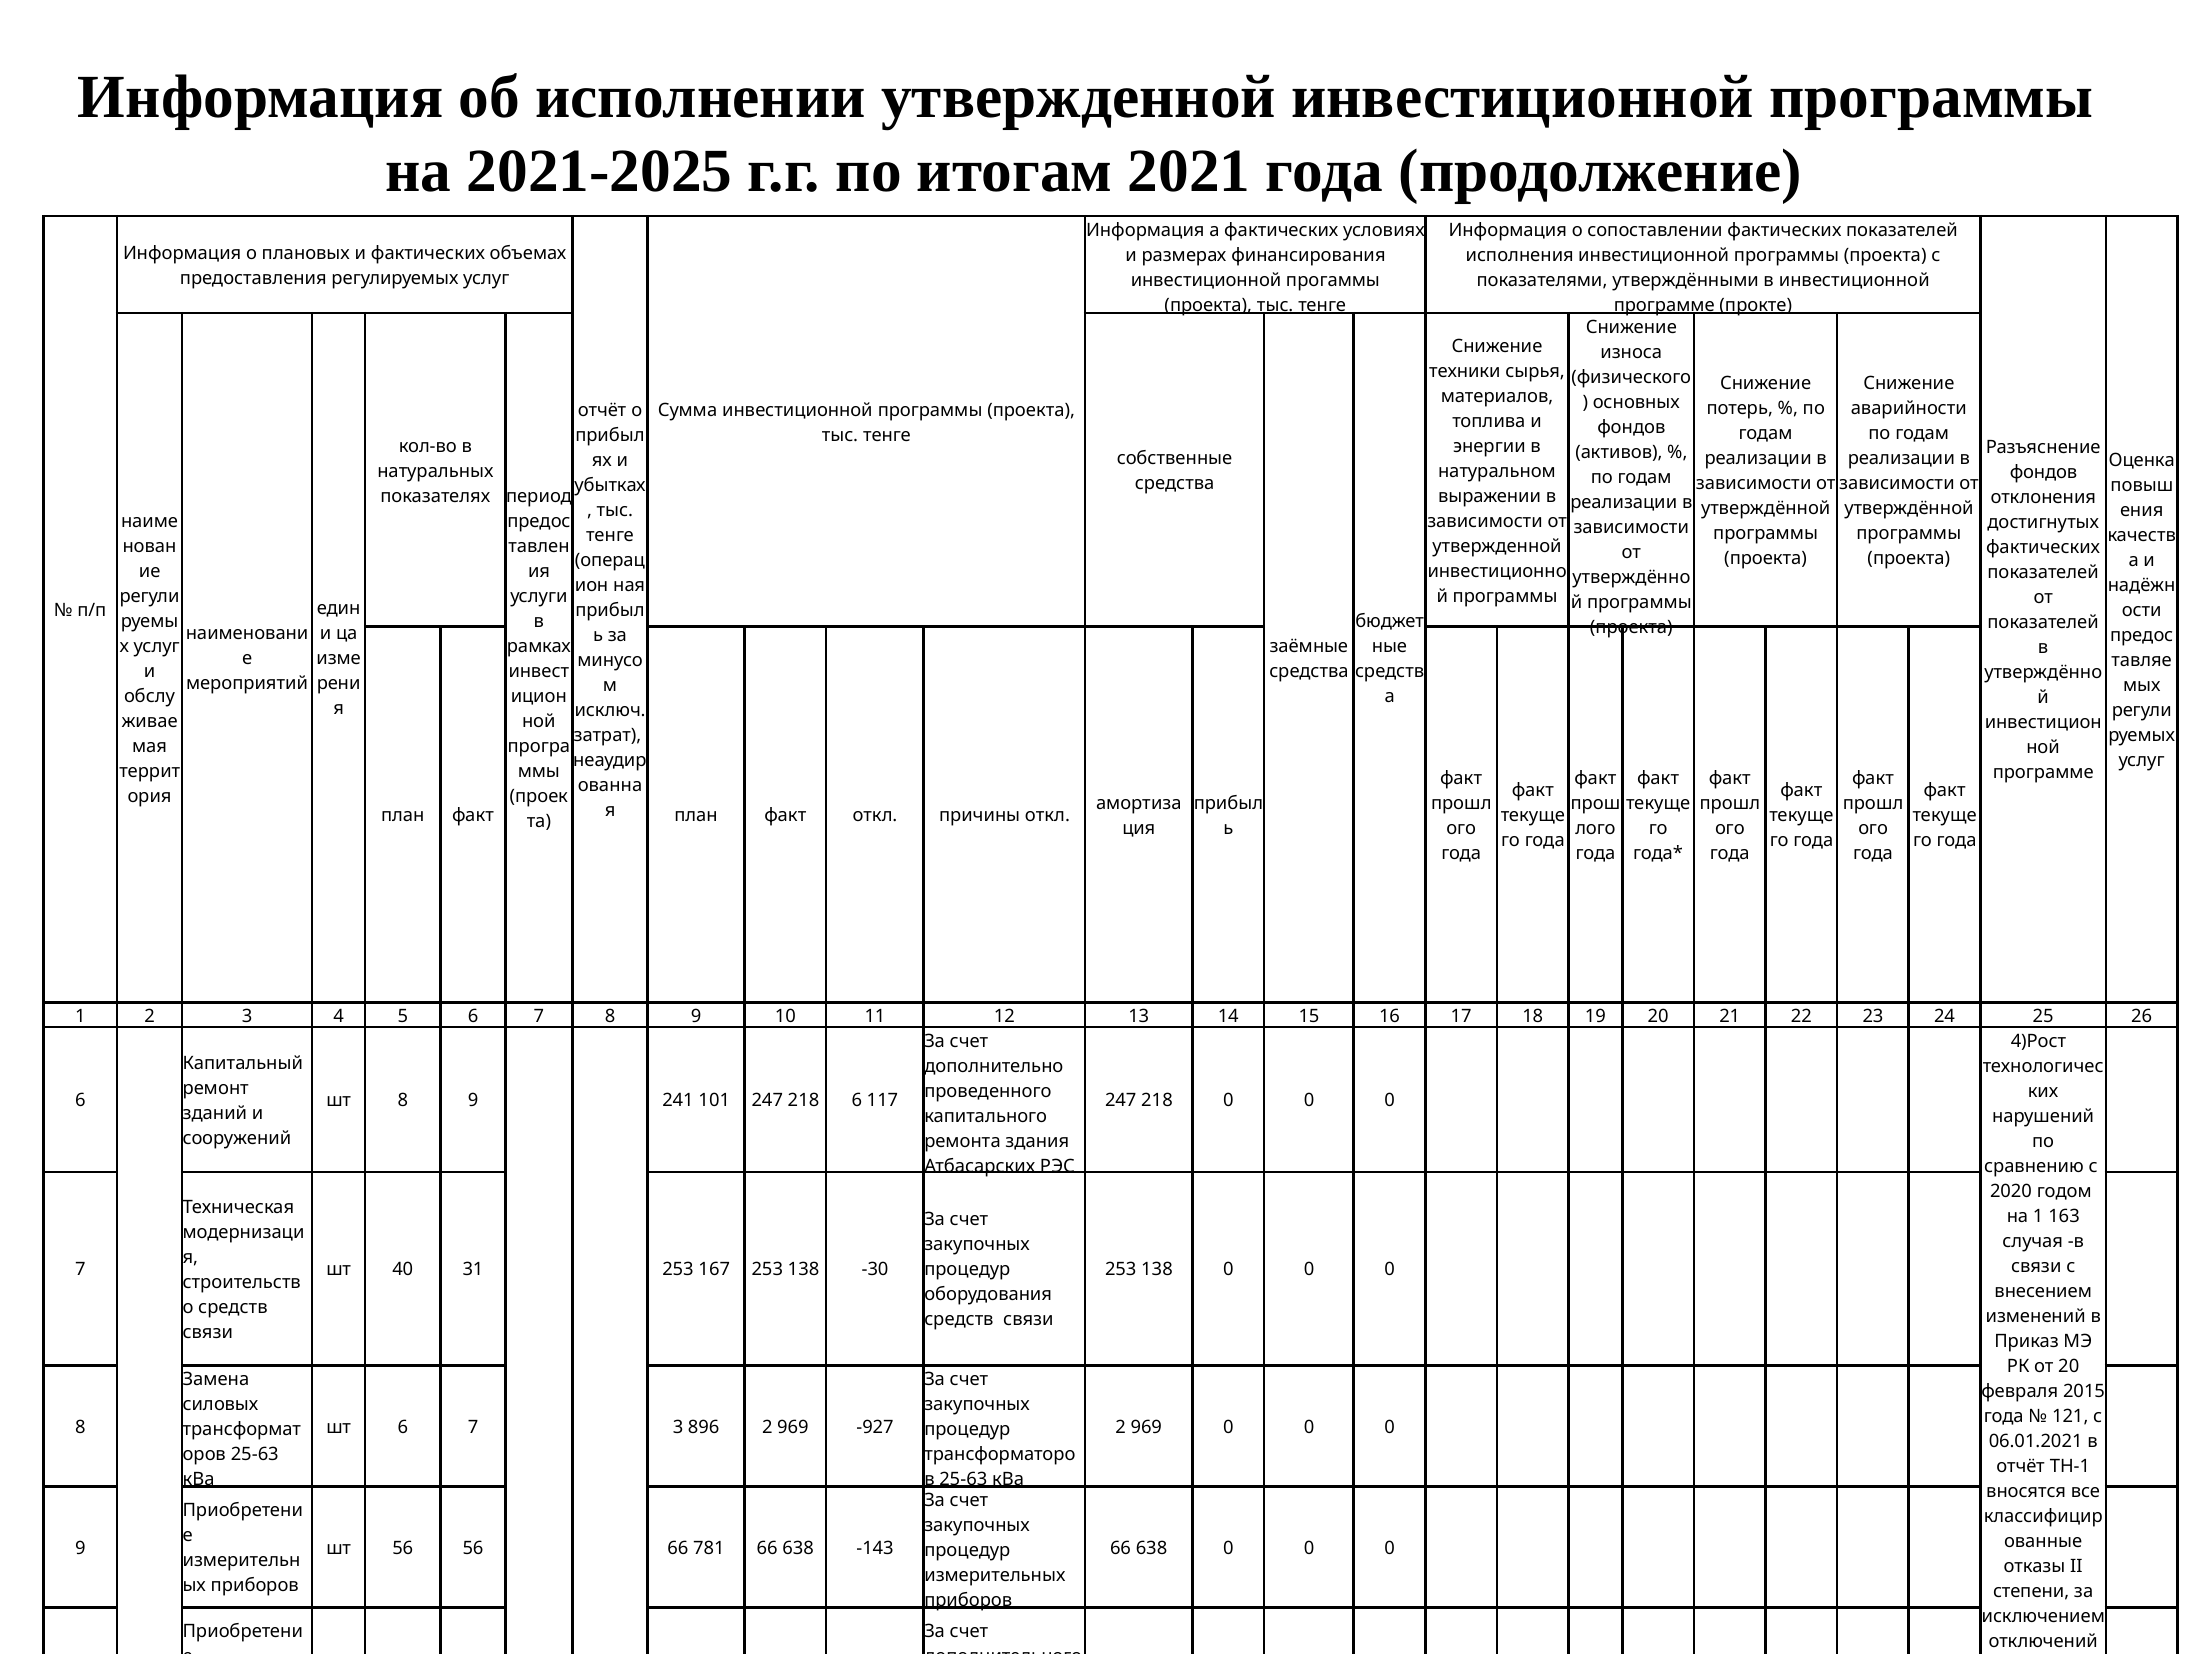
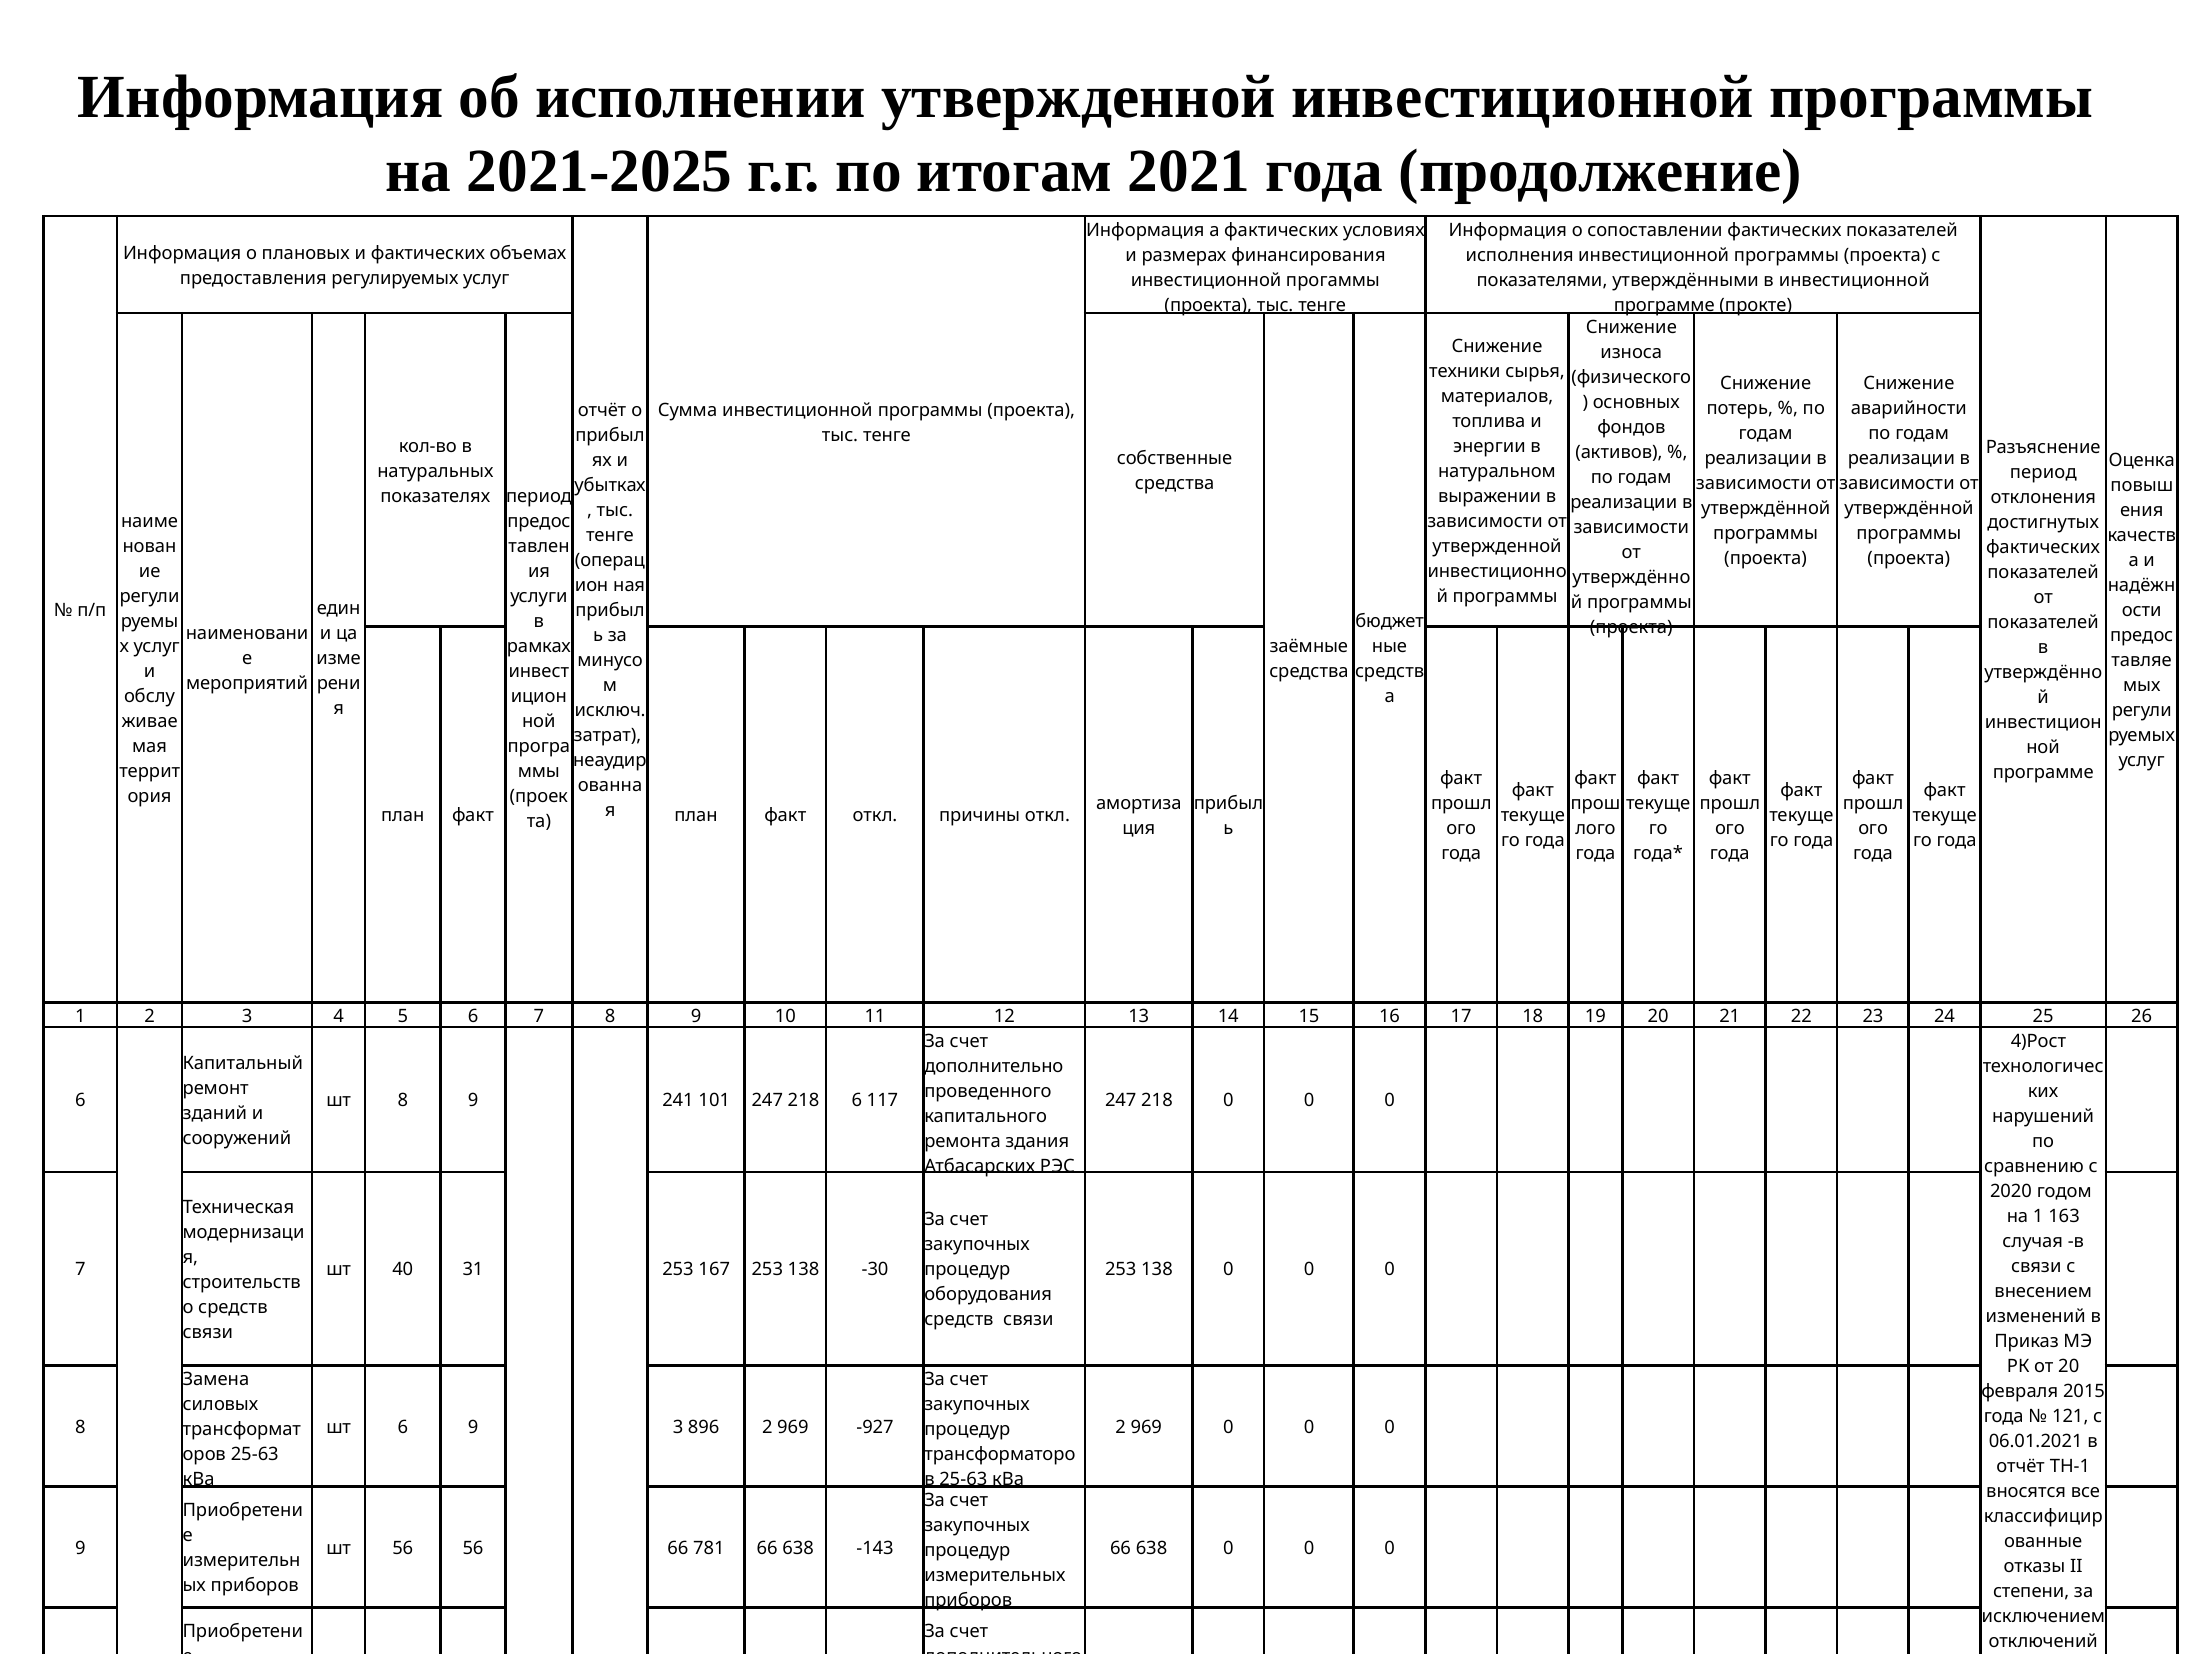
фондов: фондов -> период (2043, 473)
шт 6 7: 7 -> 9 (473, 1427)
